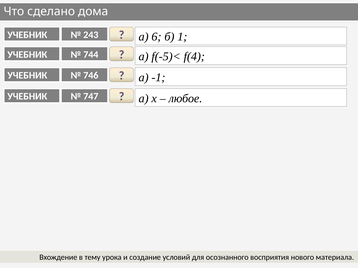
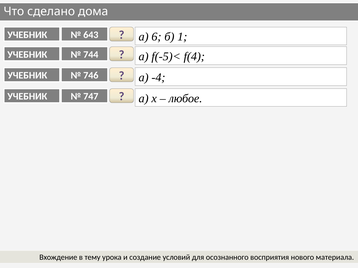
243: 243 -> 643 (91, 35)
-1: -1 -> -4 (158, 78)
